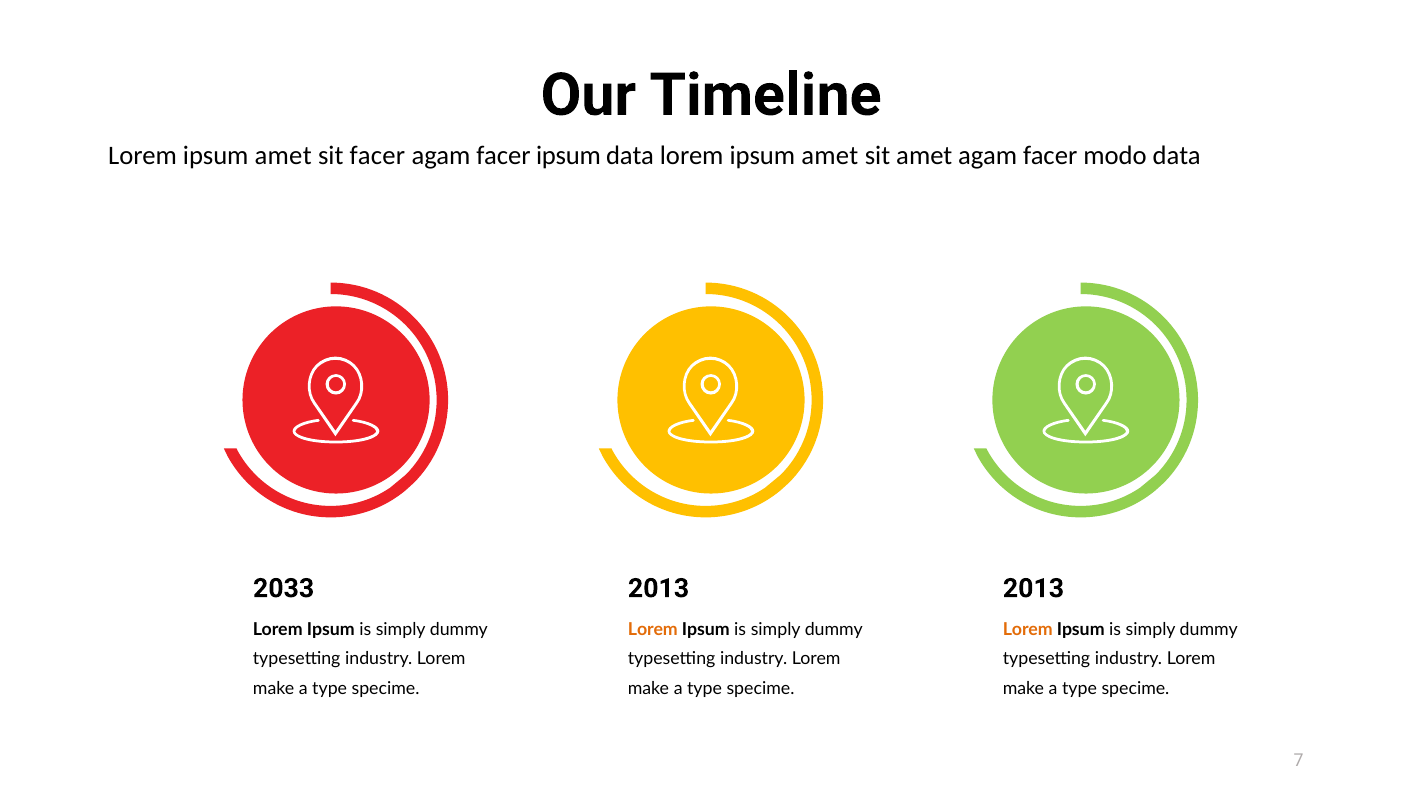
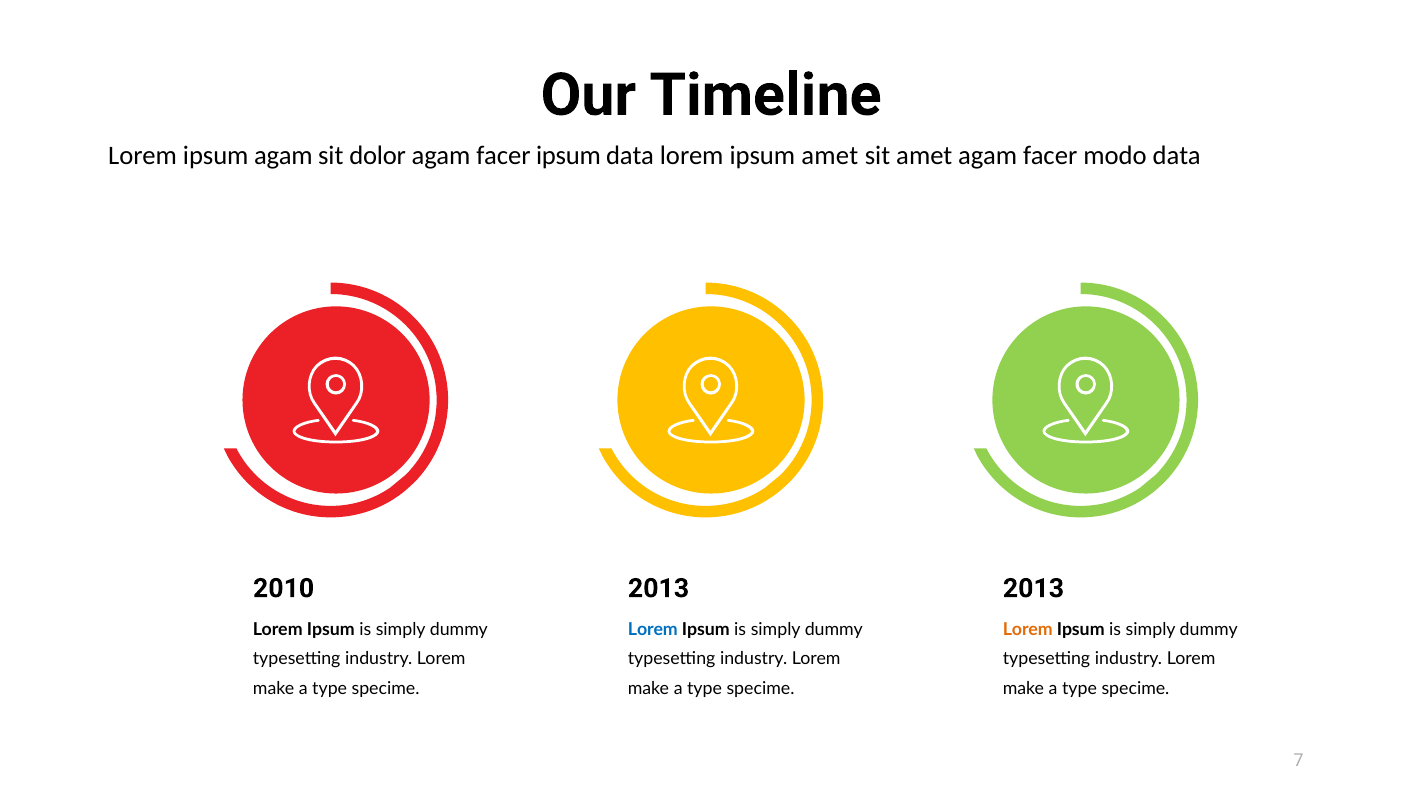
amet: amet -> agam (283, 156)
sit facer: facer -> dolor (378, 156)
2033: 2033 -> 2010 (284, 588)
Lorem colour: orange -> blue (653, 629)
